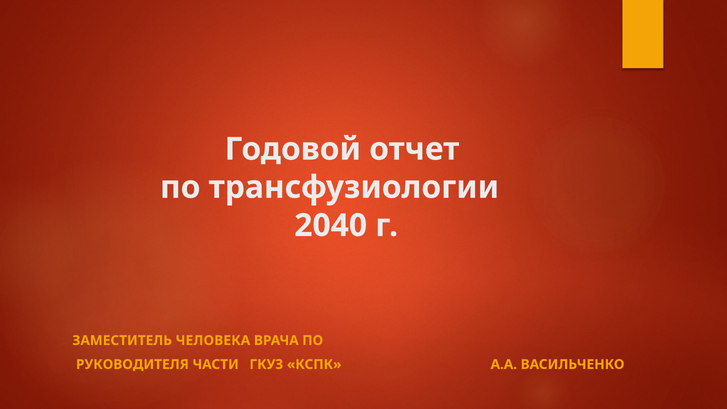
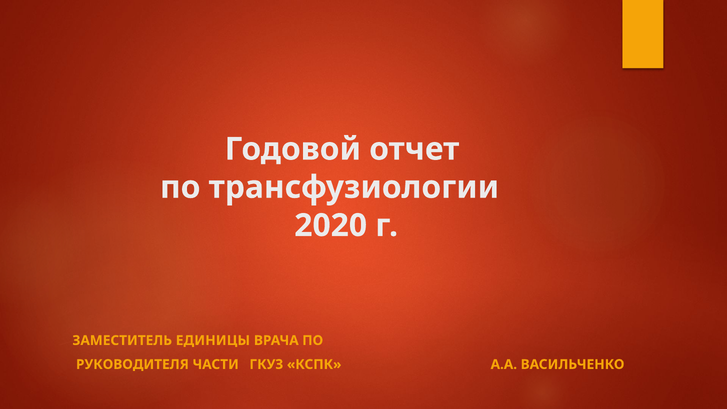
2040: 2040 -> 2020 (331, 225)
ЧЕЛОВЕКА: ЧЕЛОВЕКА -> ЕДИНИЦЫ (213, 340)
